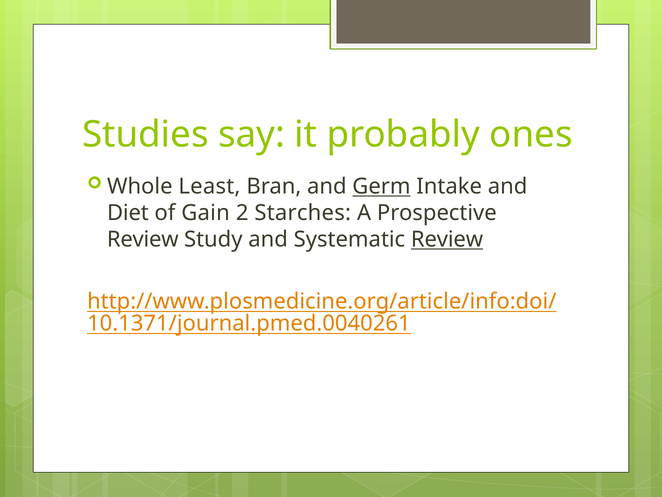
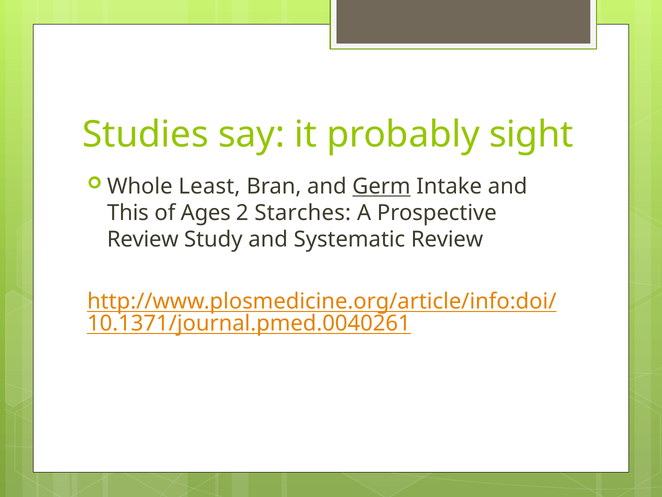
ones: ones -> sight (531, 134)
Diet: Diet -> This (128, 213)
Gain: Gain -> Ages (206, 213)
Review underline: present -> none (447, 239)
